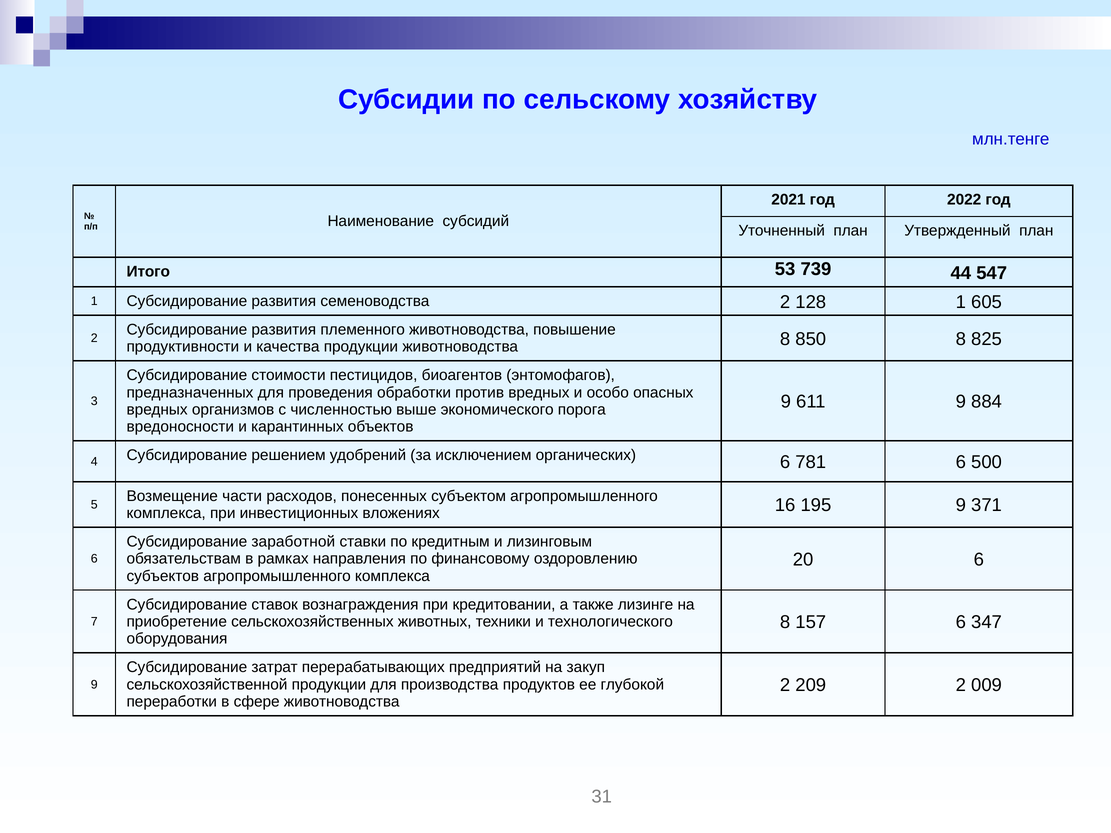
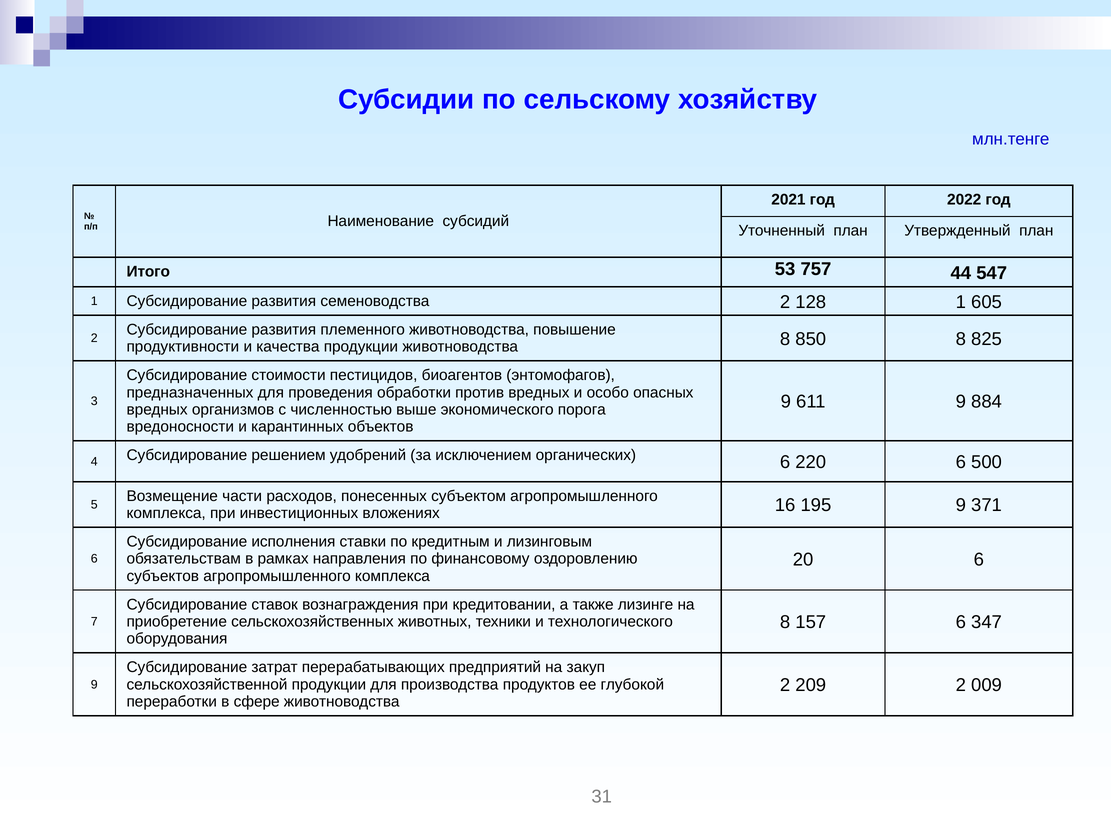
739: 739 -> 757 (816, 269)
781: 781 -> 220 (811, 462)
заработной: заработной -> исполнения (293, 542)
